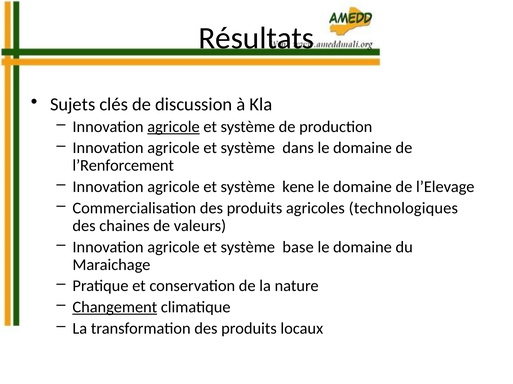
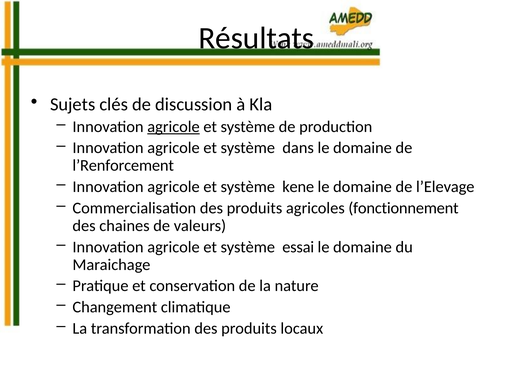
technologiques: technologiques -> fonctionnement (403, 208)
base: base -> essai (298, 247)
Changement underline: present -> none (115, 308)
